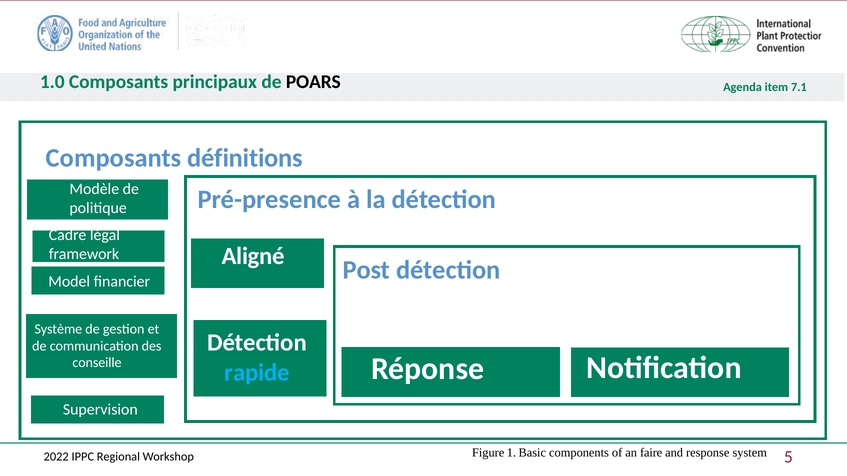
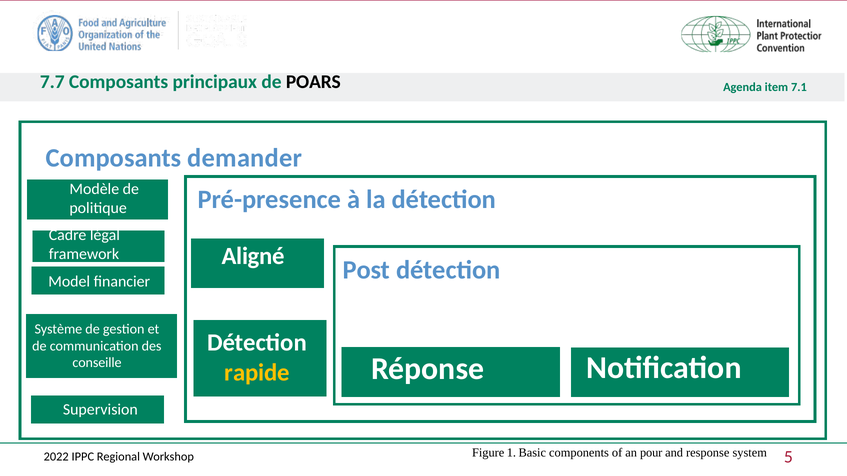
1.0: 1.0 -> 7.7 (52, 82)
définitions: définitions -> demander (245, 158)
rapide colour: light blue -> yellow (257, 373)
faire: faire -> pour (651, 453)
